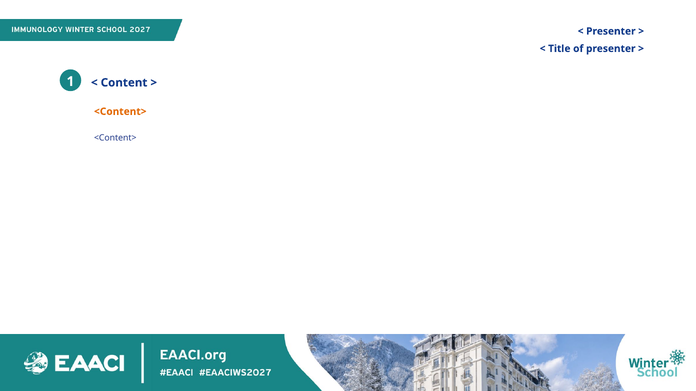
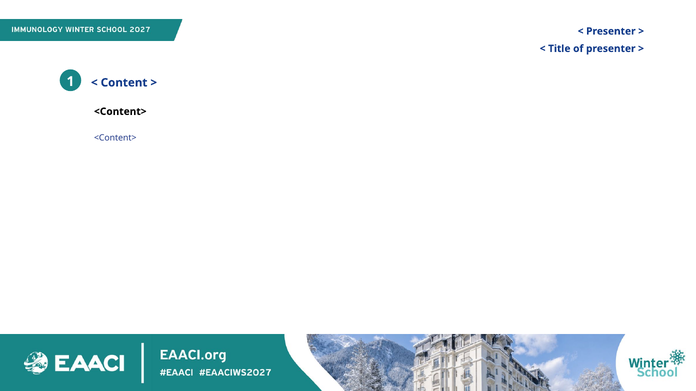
<Content> colour: orange -> black (120, 112)
